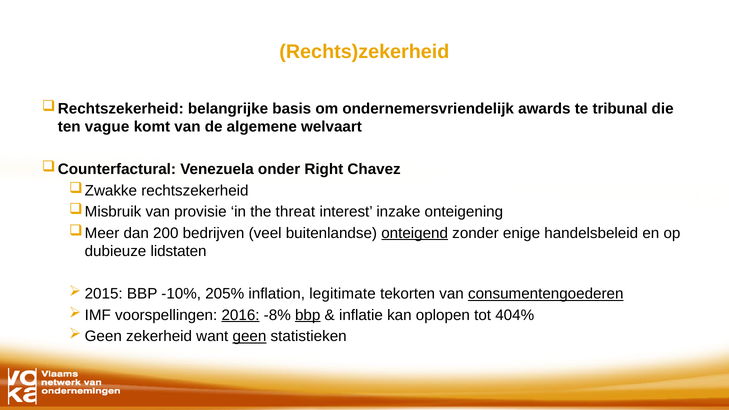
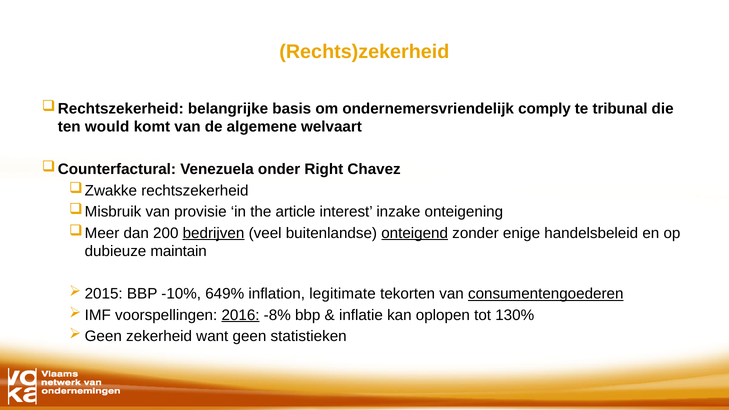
awards: awards -> comply (544, 109)
vague: vague -> would (107, 127)
threat: threat -> article (295, 212)
bedrijven underline: none -> present (214, 233)
lidstaten: lidstaten -> maintain (179, 251)
205%: 205% -> 649% (225, 294)
bbp underline: present -> none (308, 315)
404%: 404% -> 130% (515, 315)
geen underline: present -> none (249, 336)
